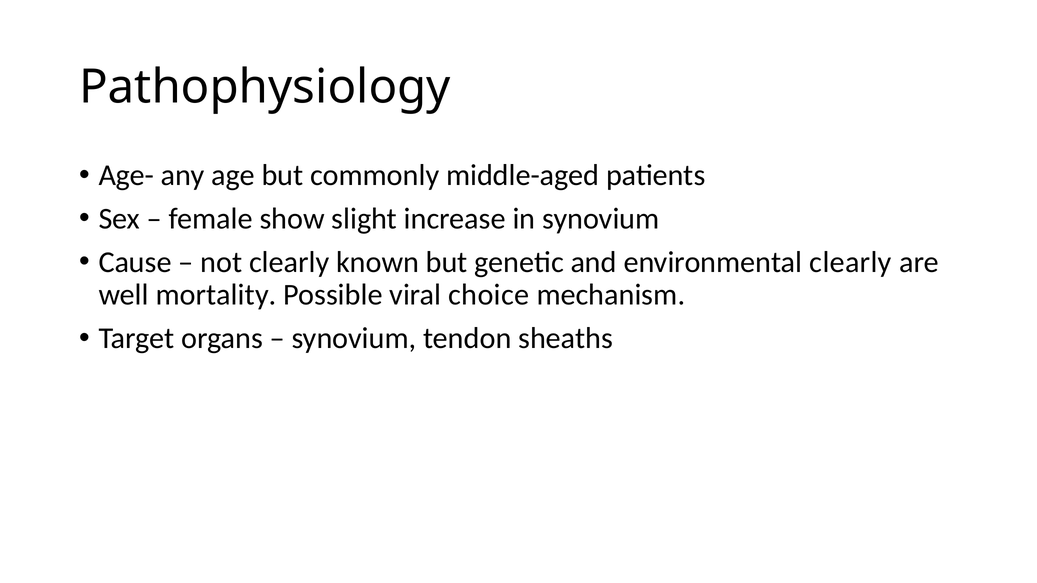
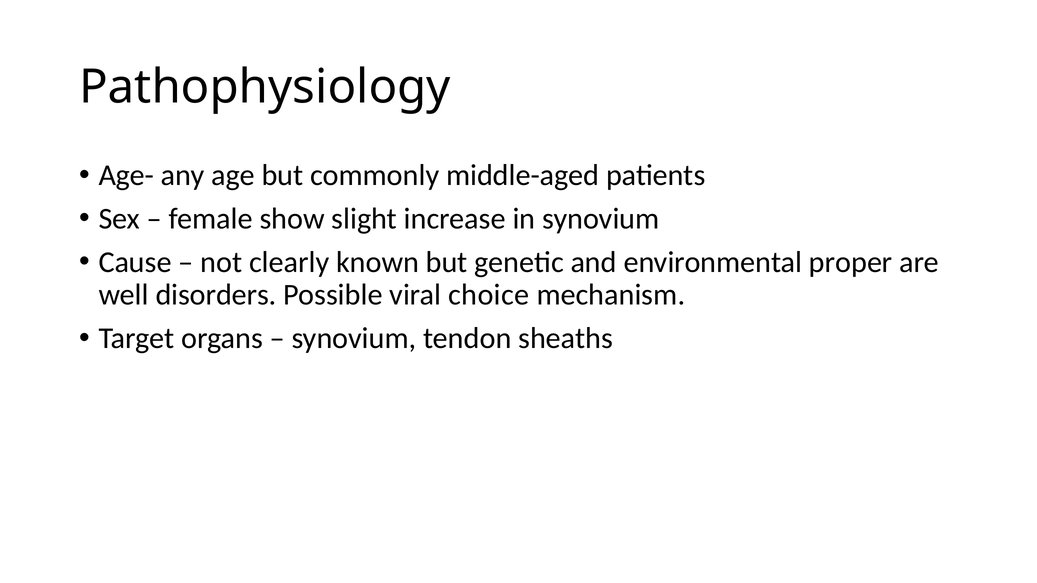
environmental clearly: clearly -> proper (851, 262)
mortality: mortality -> disorders (216, 295)
